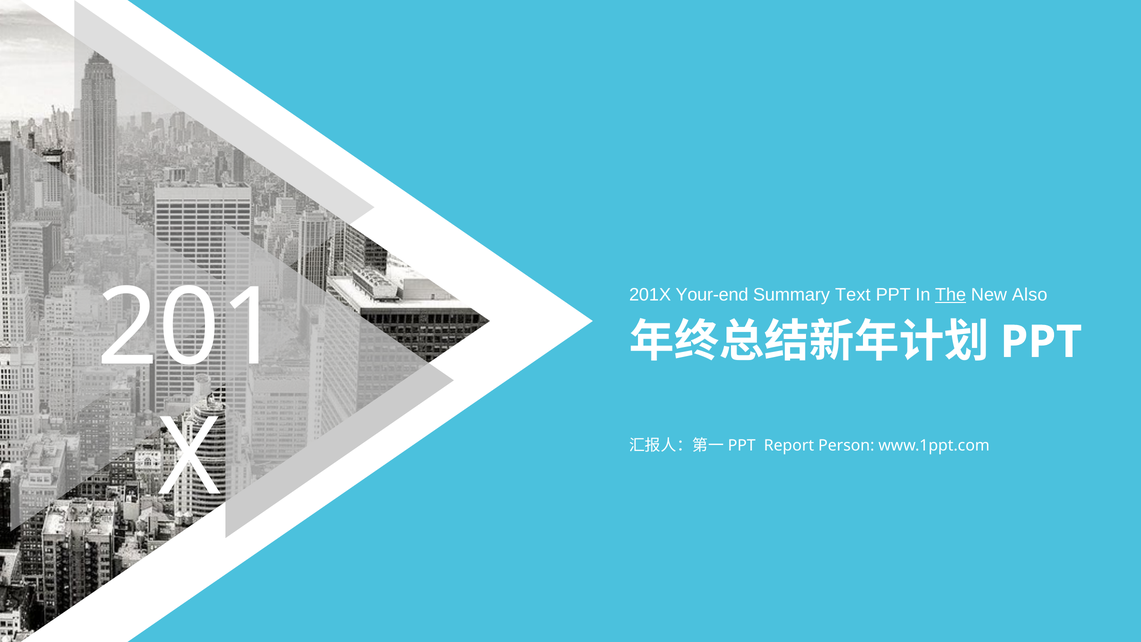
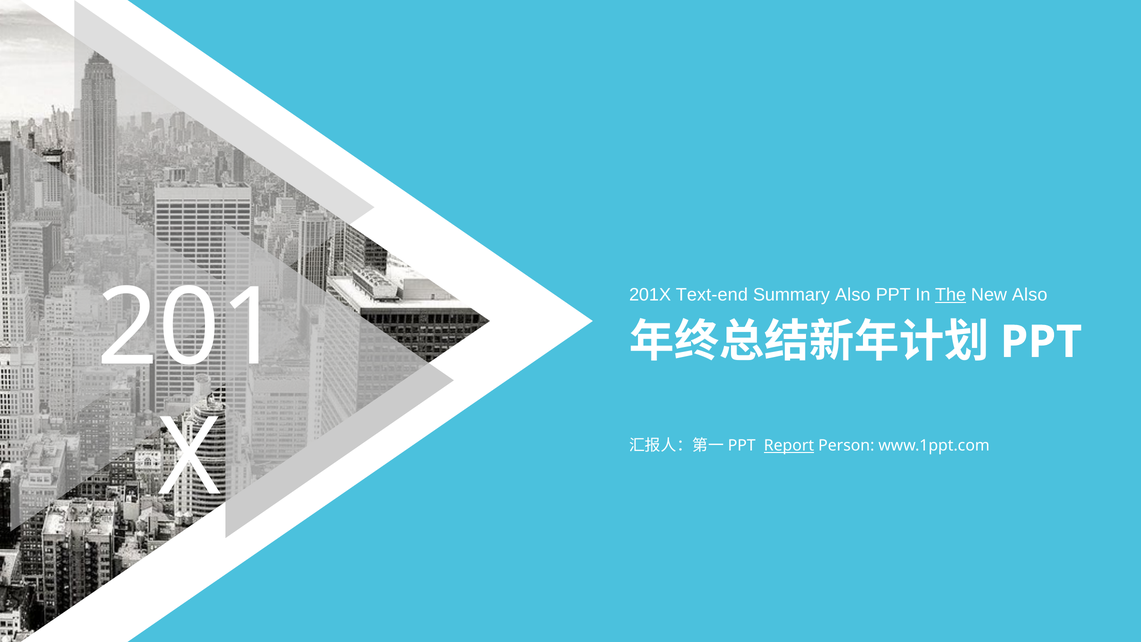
Your-end: Your-end -> Text-end (712, 295)
Summary Text: Text -> Also (853, 295)
Report underline: none -> present (789, 445)
